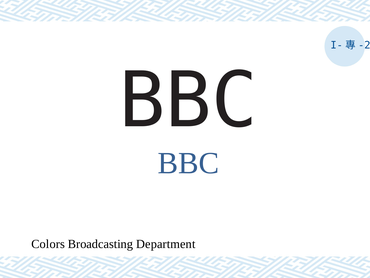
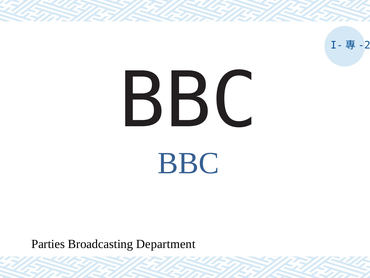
Colors: Colors -> Parties (48, 244)
